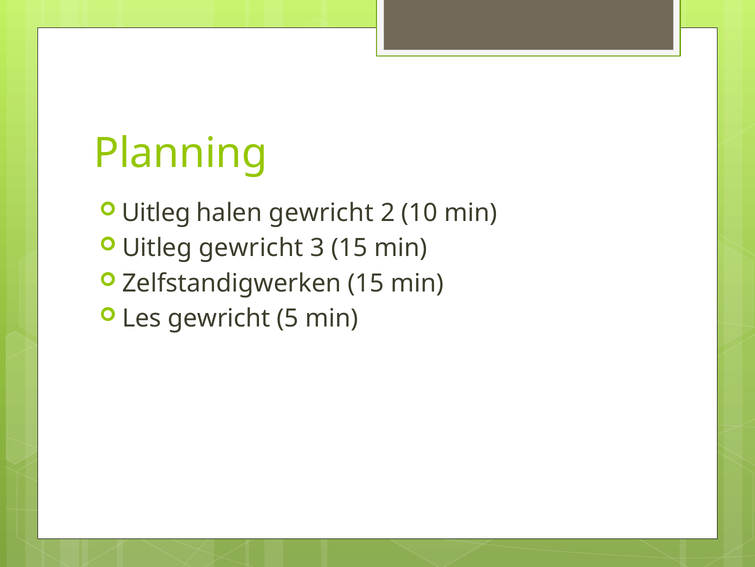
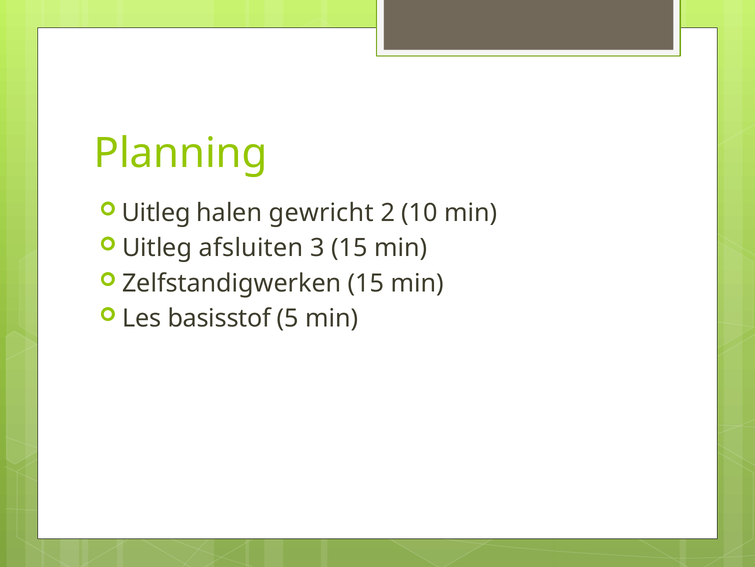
Uitleg gewricht: gewricht -> afsluiten (251, 248)
Les gewricht: gewricht -> basisstof (219, 318)
